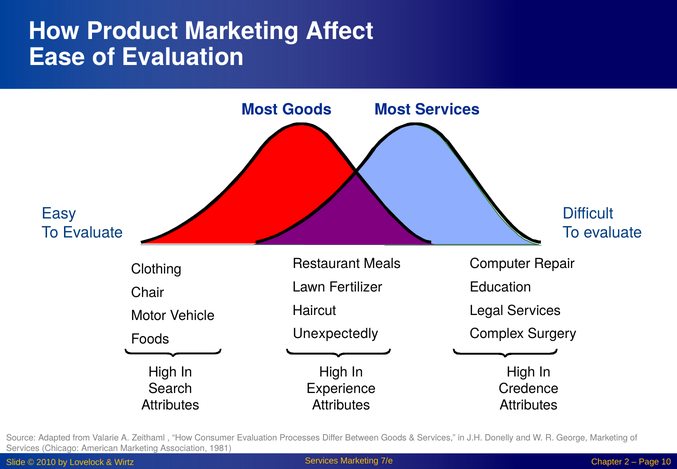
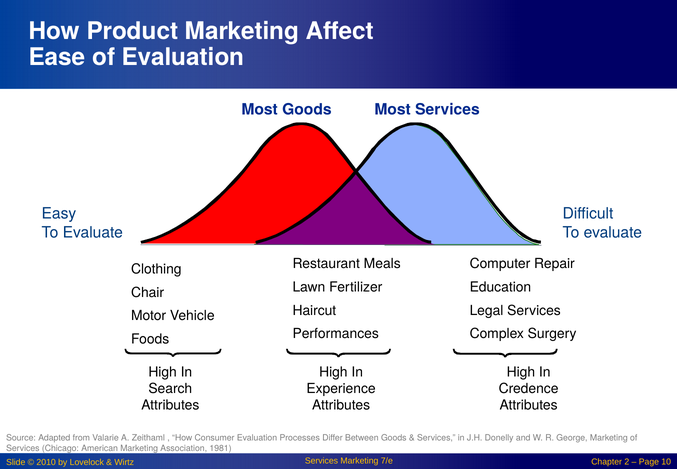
Unexpectedly: Unexpectedly -> Performances (336, 334)
